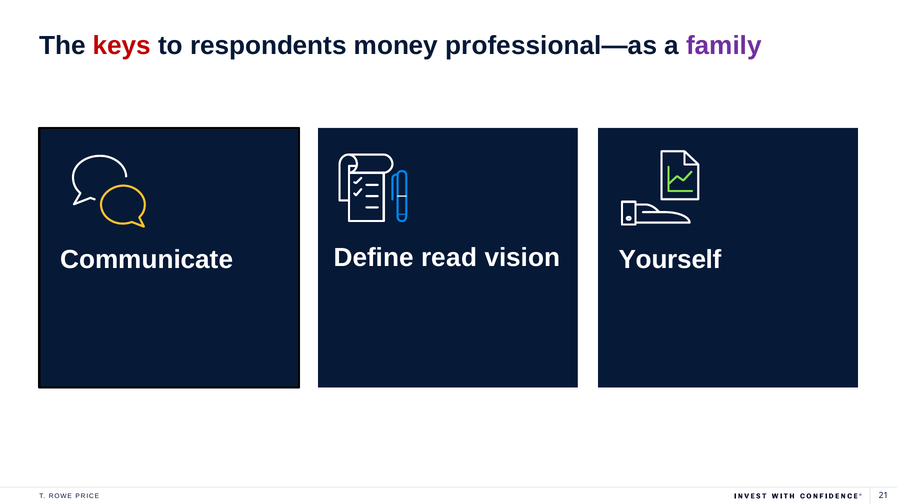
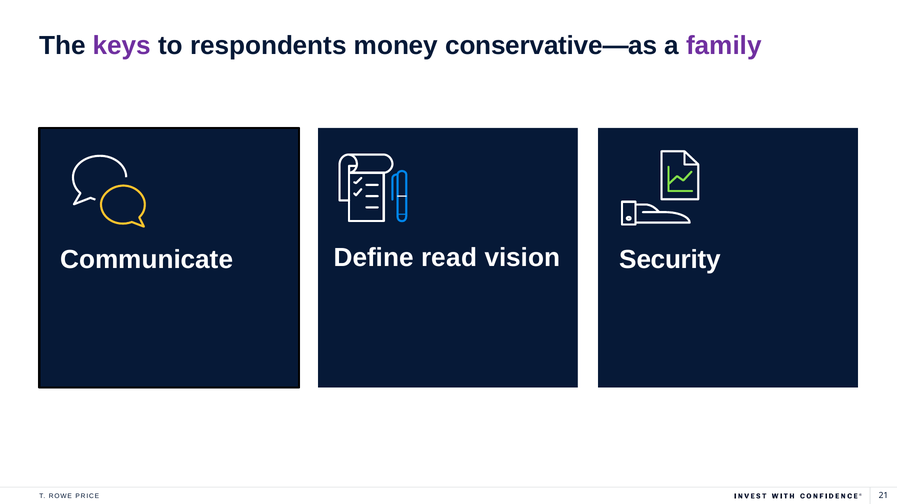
keys colour: red -> purple (122, 46)
professional—as: professional—as -> conservative—as (551, 46)
Yourself: Yourself -> Security (670, 260)
